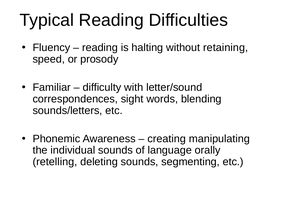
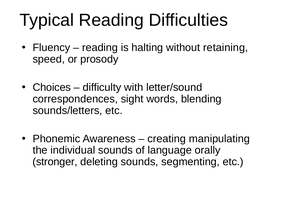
Familiar: Familiar -> Choices (52, 88)
retelling: retelling -> stronger (55, 162)
